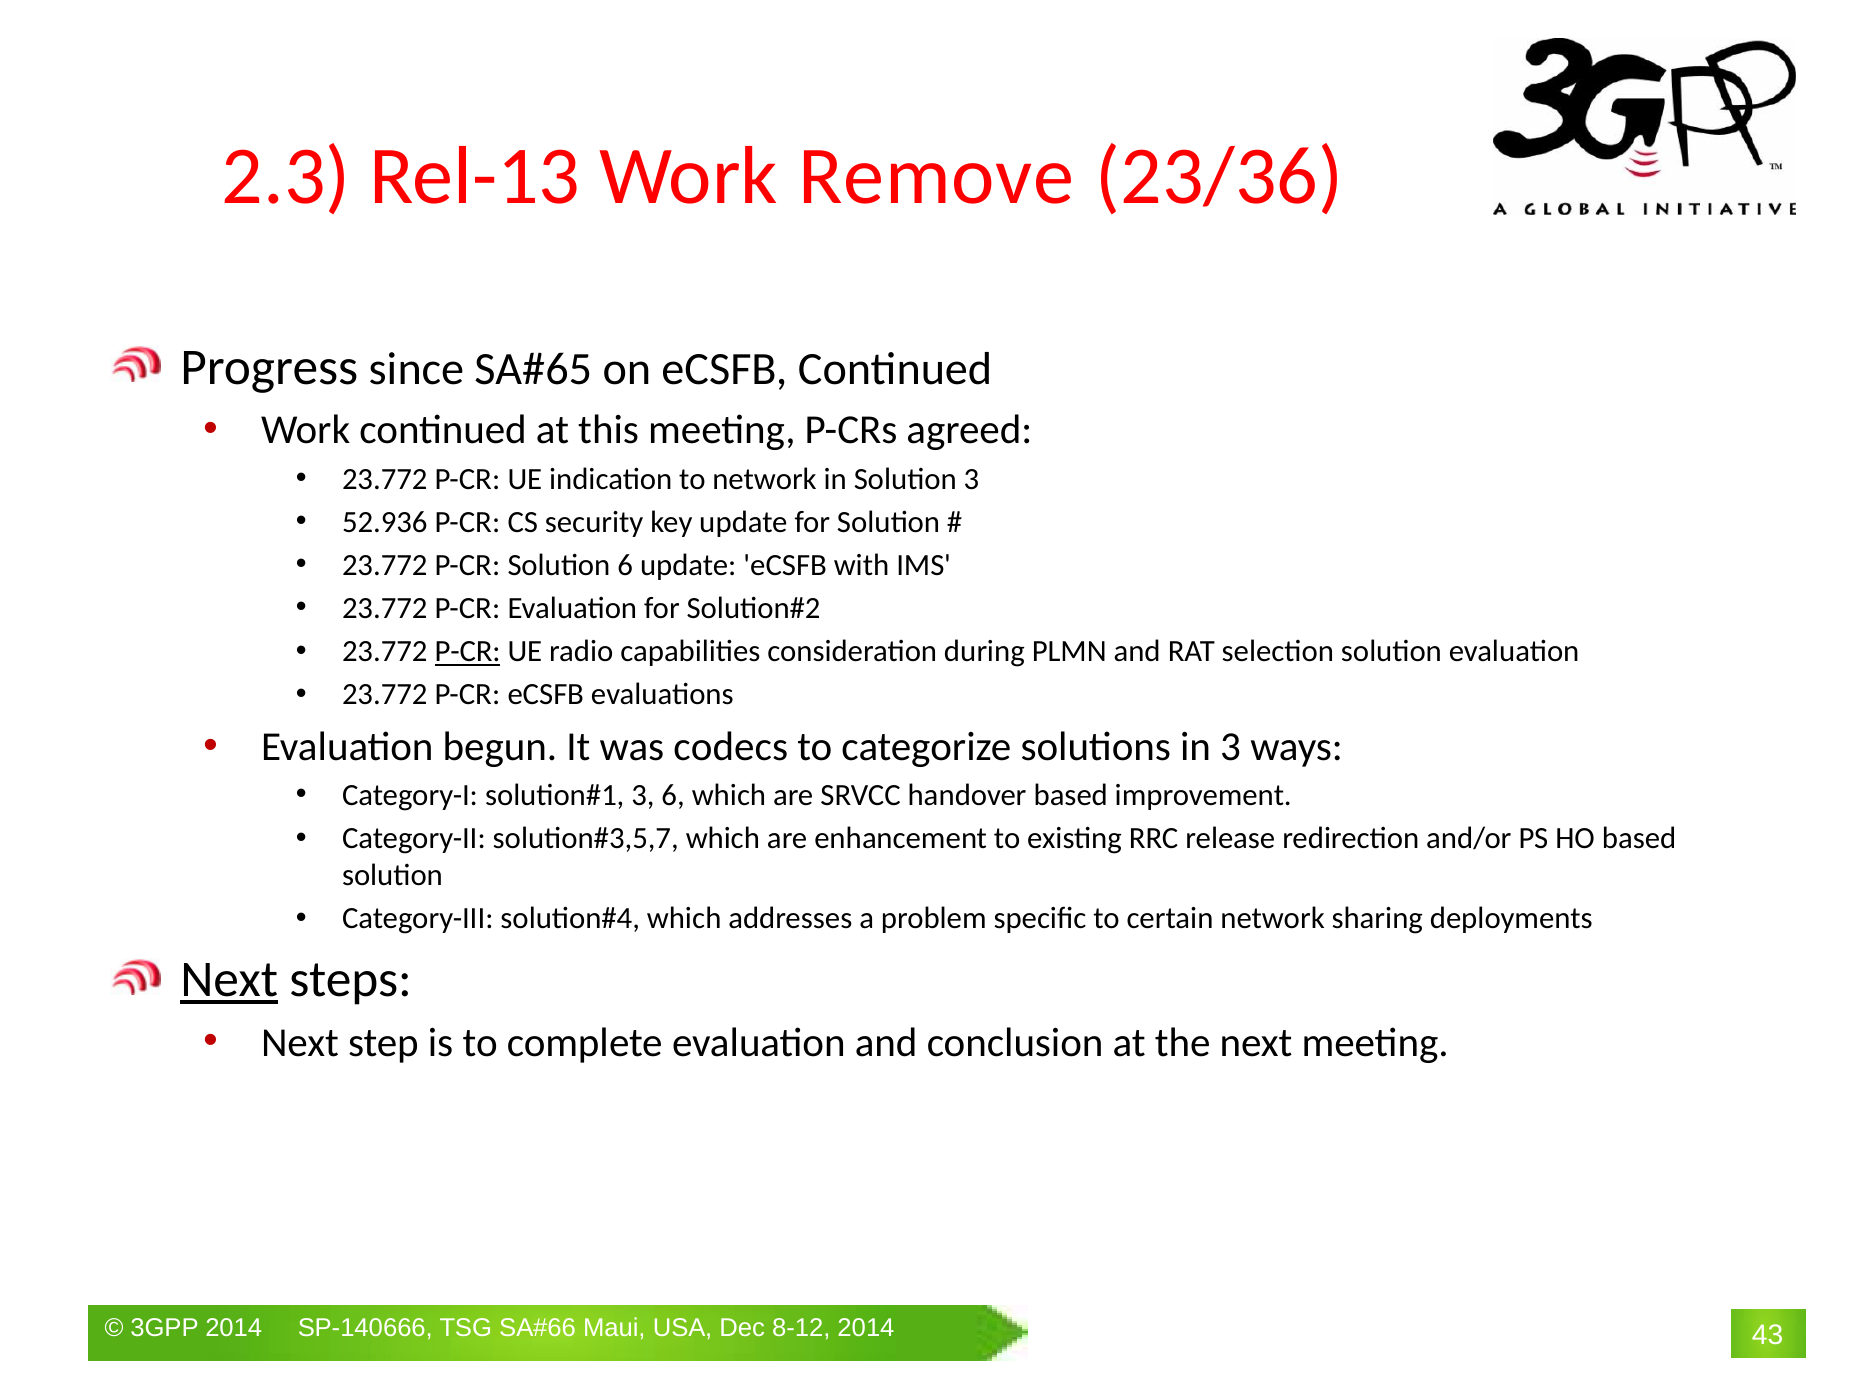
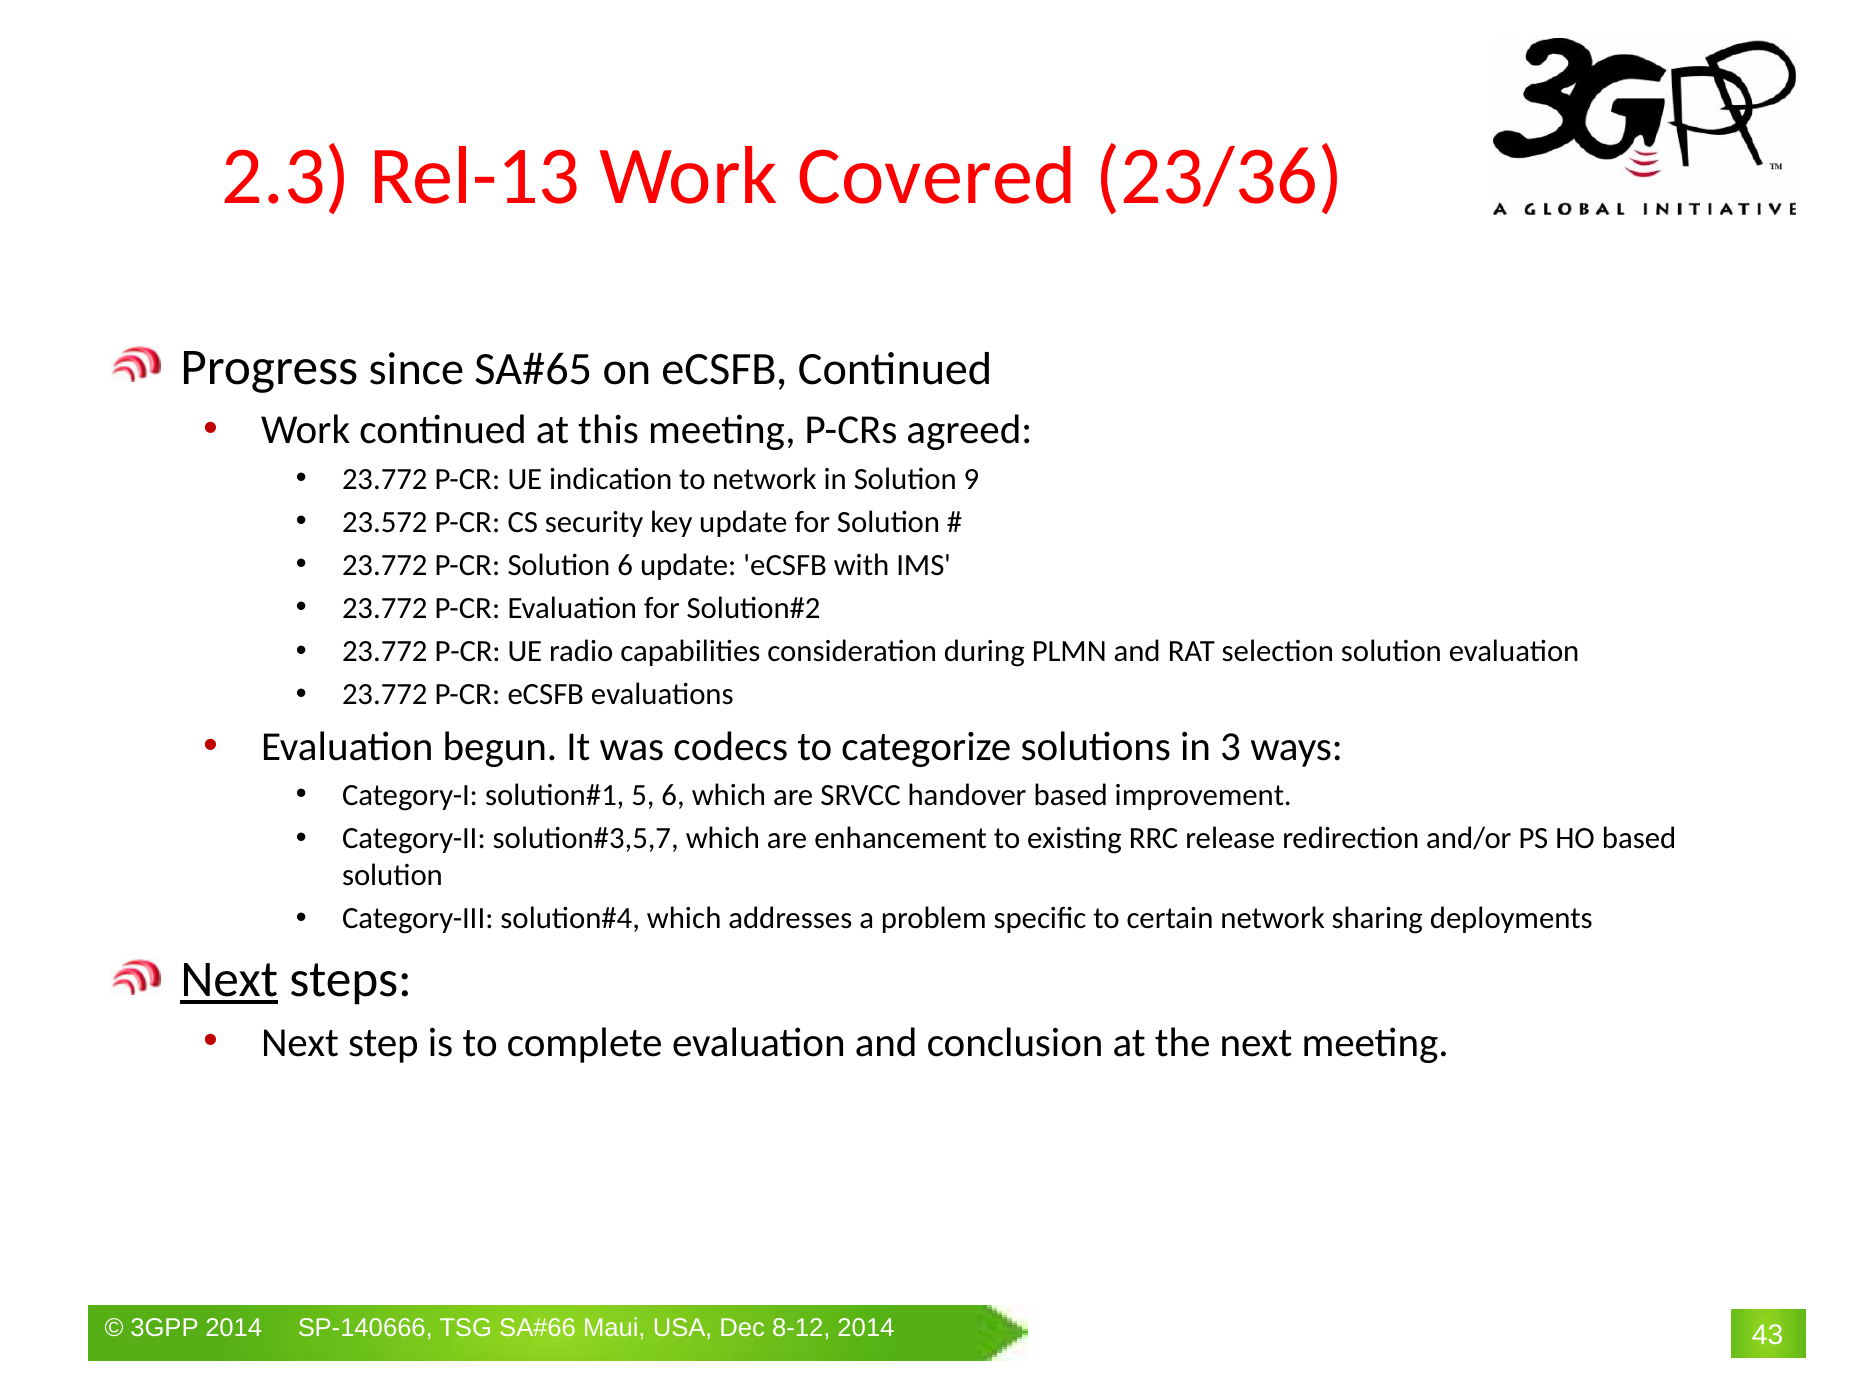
Remove: Remove -> Covered (937, 177)
Solution 3: 3 -> 9 (971, 479)
52.936: 52.936 -> 23.572 (385, 522)
P-CR underline: present -> none (468, 651)
3: 3 -> 5 (643, 795)
